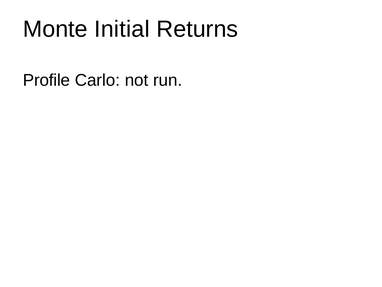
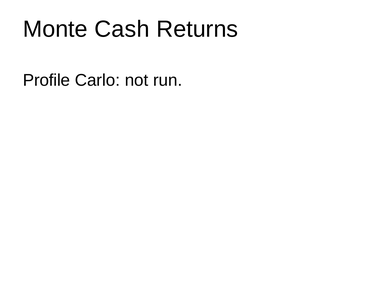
Initial: Initial -> Cash (122, 29)
